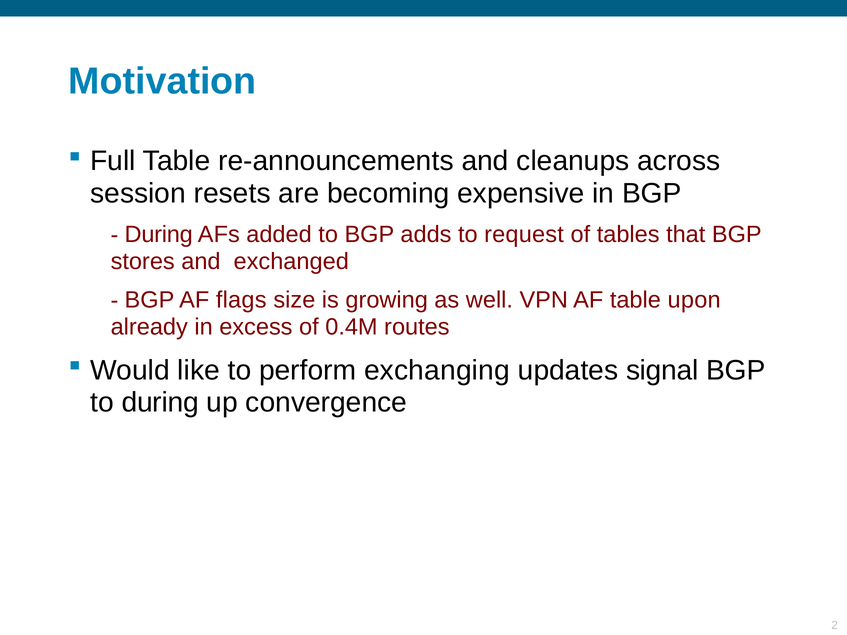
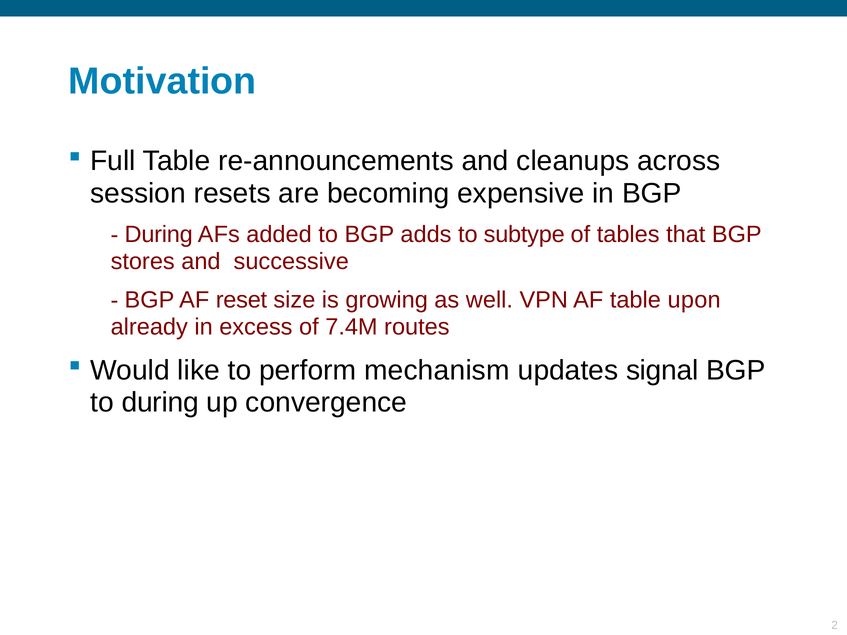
request: request -> subtype (524, 235)
exchanged: exchanged -> successive (291, 261)
flags: flags -> reset (241, 300)
0.4M: 0.4M -> 7.4M (351, 327)
exchanging: exchanging -> mechanism (437, 371)
